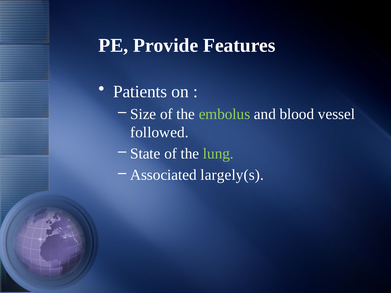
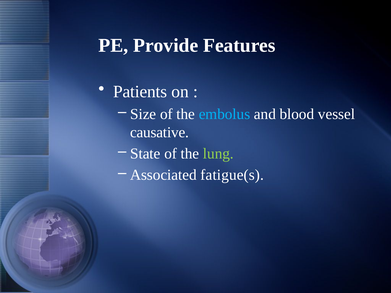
embolus colour: light green -> light blue (224, 114)
followed: followed -> causative (159, 133)
largely(s: largely(s -> fatigue(s (232, 175)
